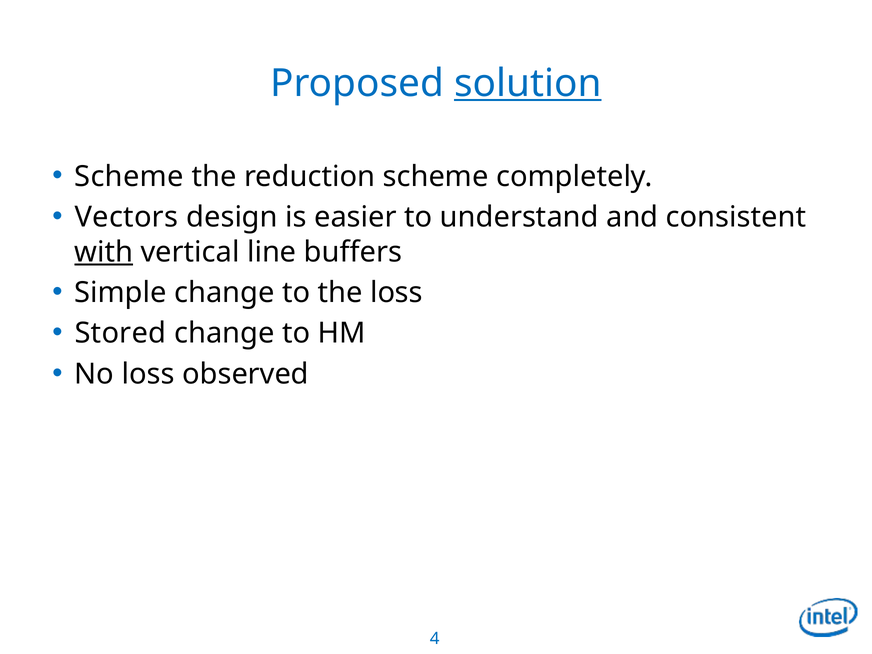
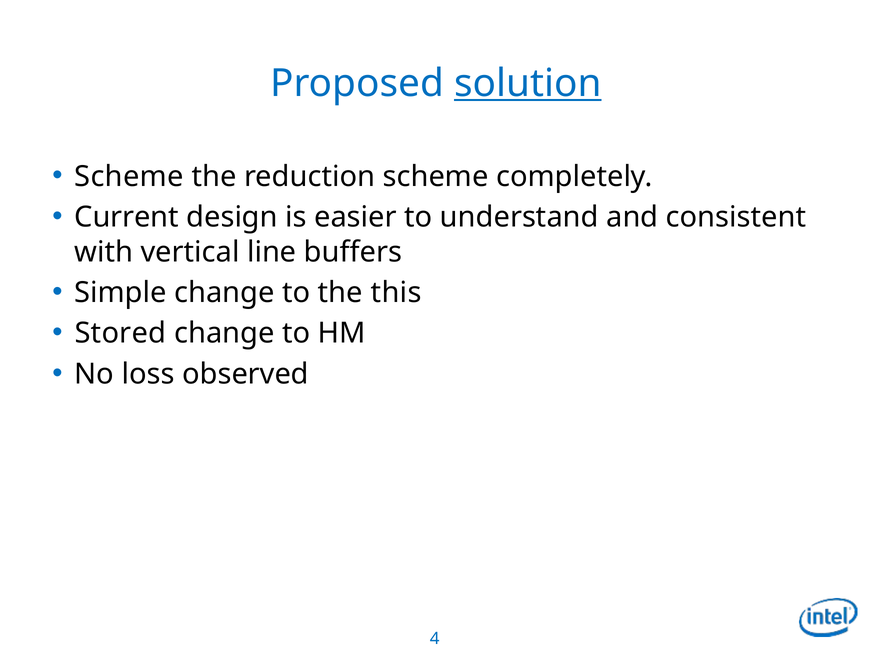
Vectors: Vectors -> Current (127, 217)
with underline: present -> none (104, 252)
the loss: loss -> this (396, 293)
